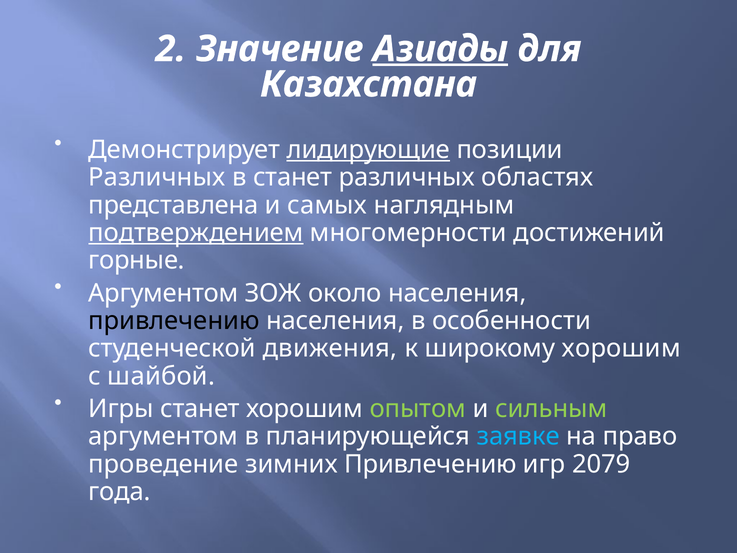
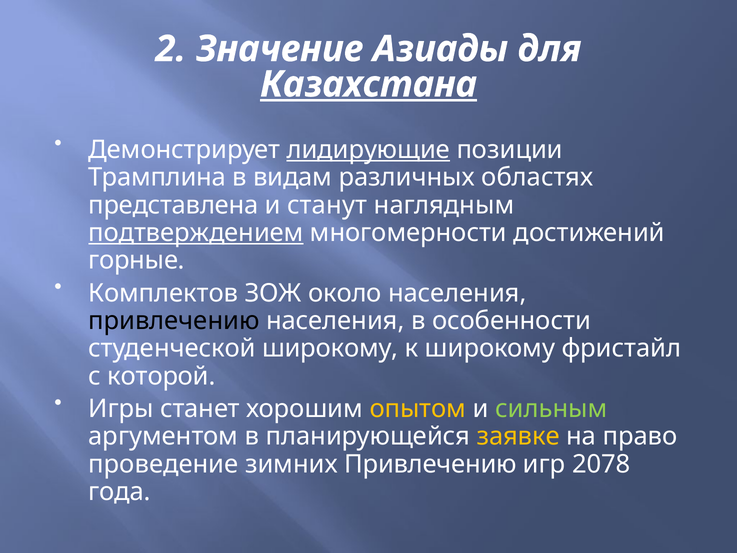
Азиады underline: present -> none (440, 49)
Казахстана underline: none -> present (369, 84)
Различных: Различных -> Трамплина (157, 177)
в станет: станет -> видам (293, 177)
самых: самых -> станут (327, 205)
Аргументом: Аргументом -> Комплектов (163, 293)
студенческой движения: движения -> широкому (330, 348)
широкому хорошим: хорошим -> фристайл (621, 348)
шайбой: шайбой -> которой (161, 376)
опытом colour: light green -> yellow (418, 409)
заявке colour: light blue -> yellow (518, 436)
2079: 2079 -> 2078 (601, 464)
